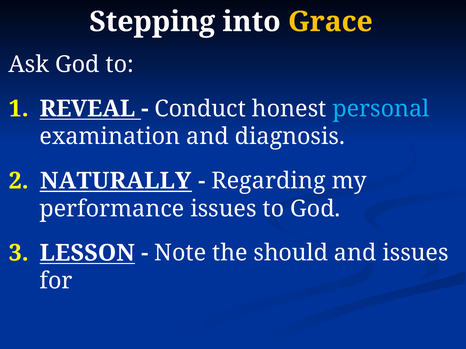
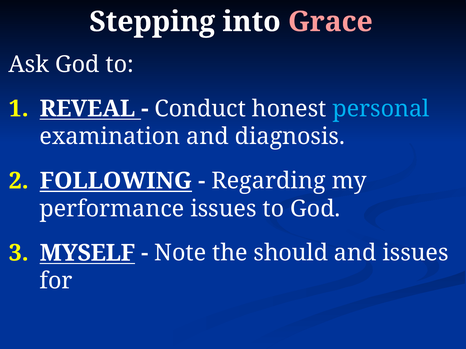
Grace colour: yellow -> pink (330, 22)
NATURALLY: NATURALLY -> FOLLOWING (116, 181)
LESSON: LESSON -> MYSELF (87, 253)
